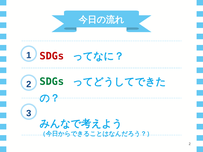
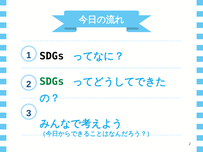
SDGs colour: red -> black (52, 56)
